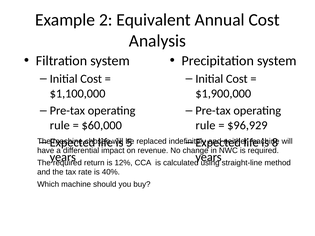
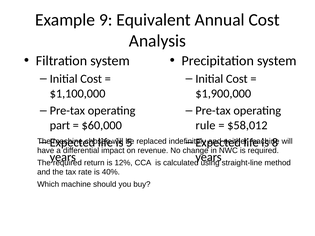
2: 2 -> 9 (106, 20)
rule: rule -> part (60, 126)
$96,929: $96,929 -> $58,012 (247, 126)
